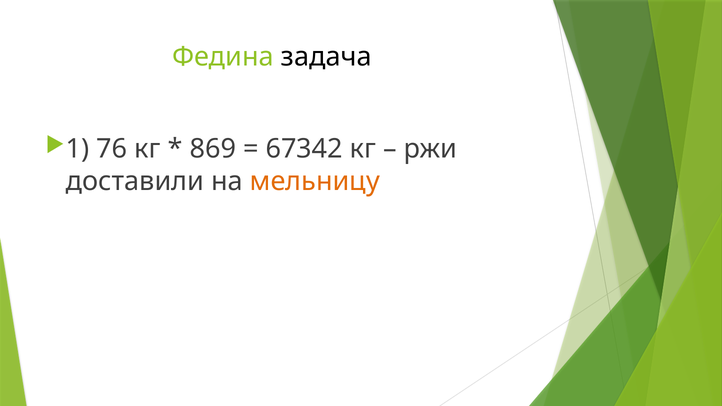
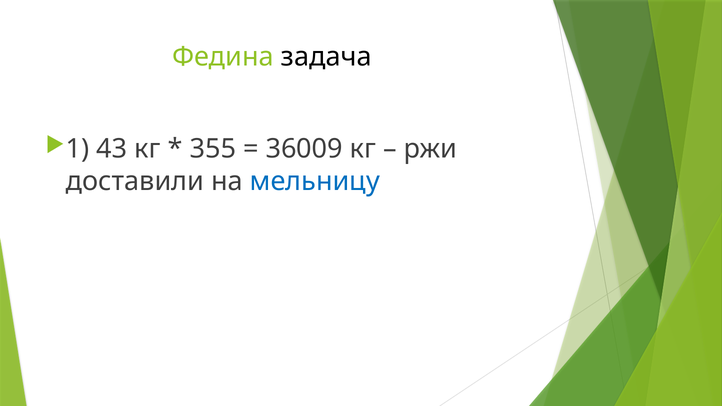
76: 76 -> 43 (112, 149)
869: 869 -> 355 (213, 149)
67342: 67342 -> 36009 (304, 149)
мельницу colour: orange -> blue (315, 181)
